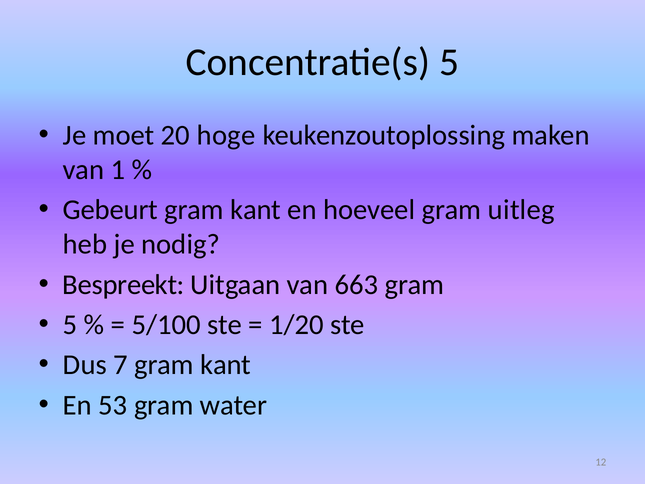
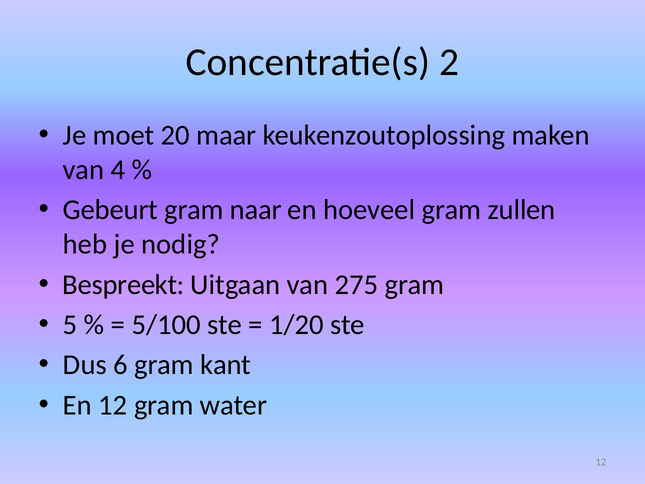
Concentratie(s 5: 5 -> 2 (449, 62)
hoge: hoge -> maar (226, 135)
1: 1 -> 4 (118, 170)
kant: kant -> naar (256, 210)
uitleg: uitleg -> zullen (522, 210)
663: 663 -> 275 (357, 284)
7: 7 -> 6 (121, 365)
En 53: 53 -> 12 (113, 405)
